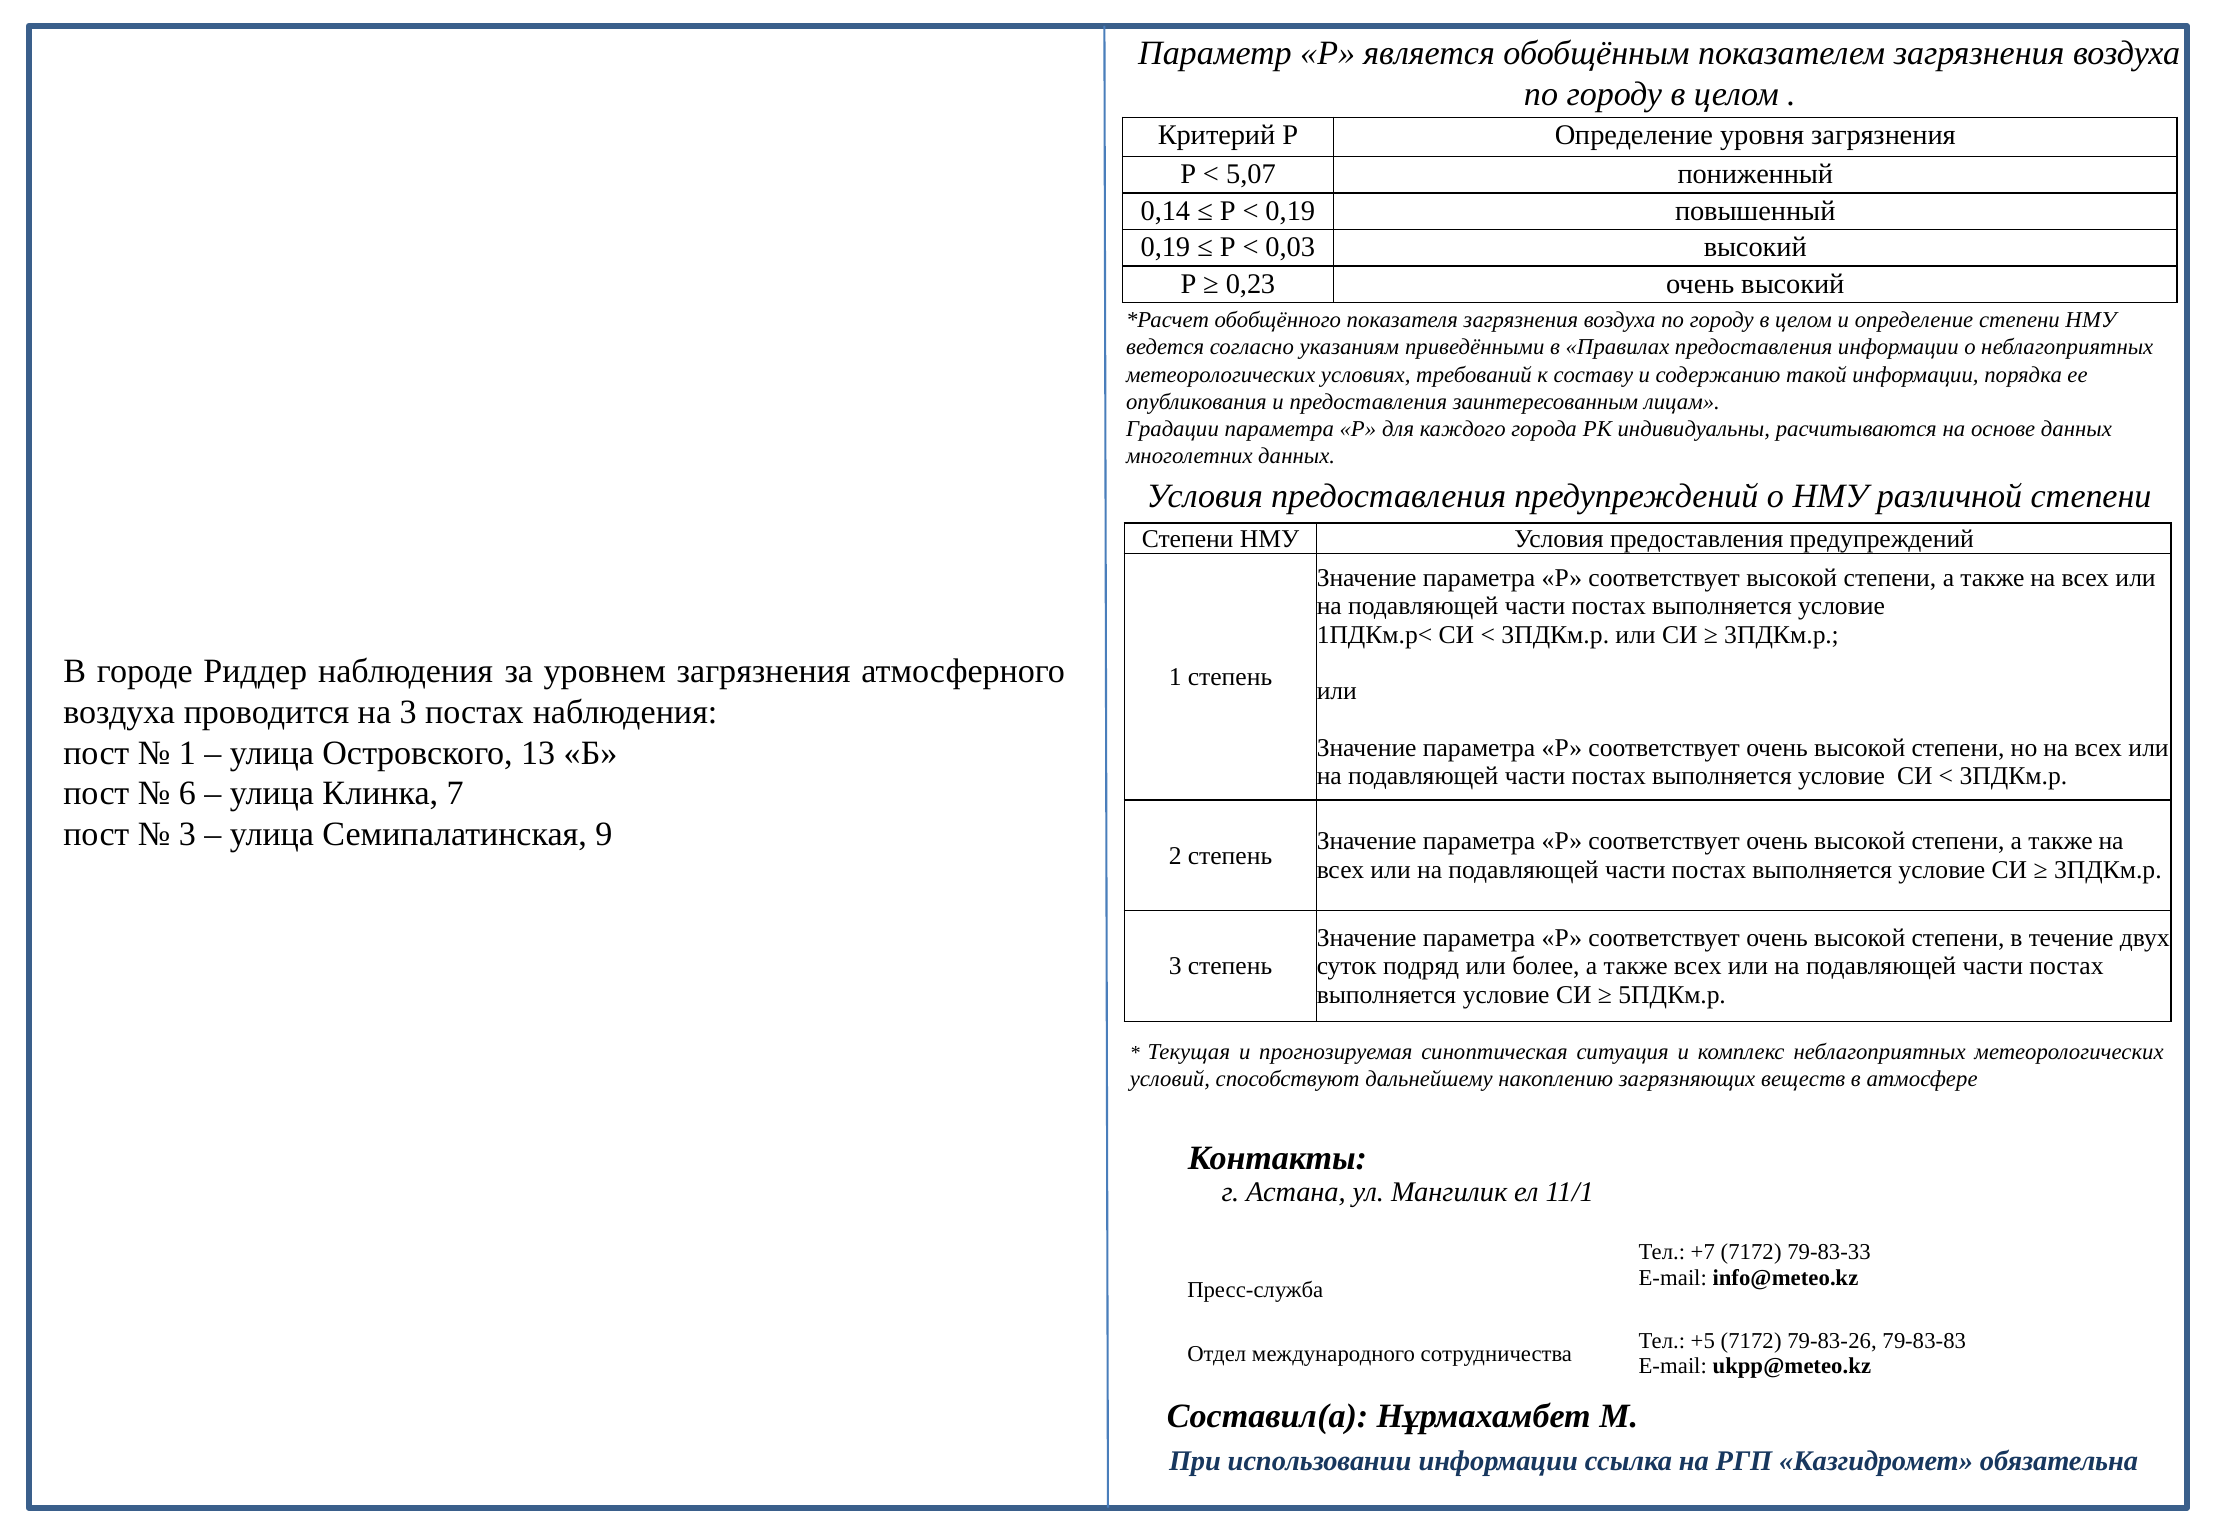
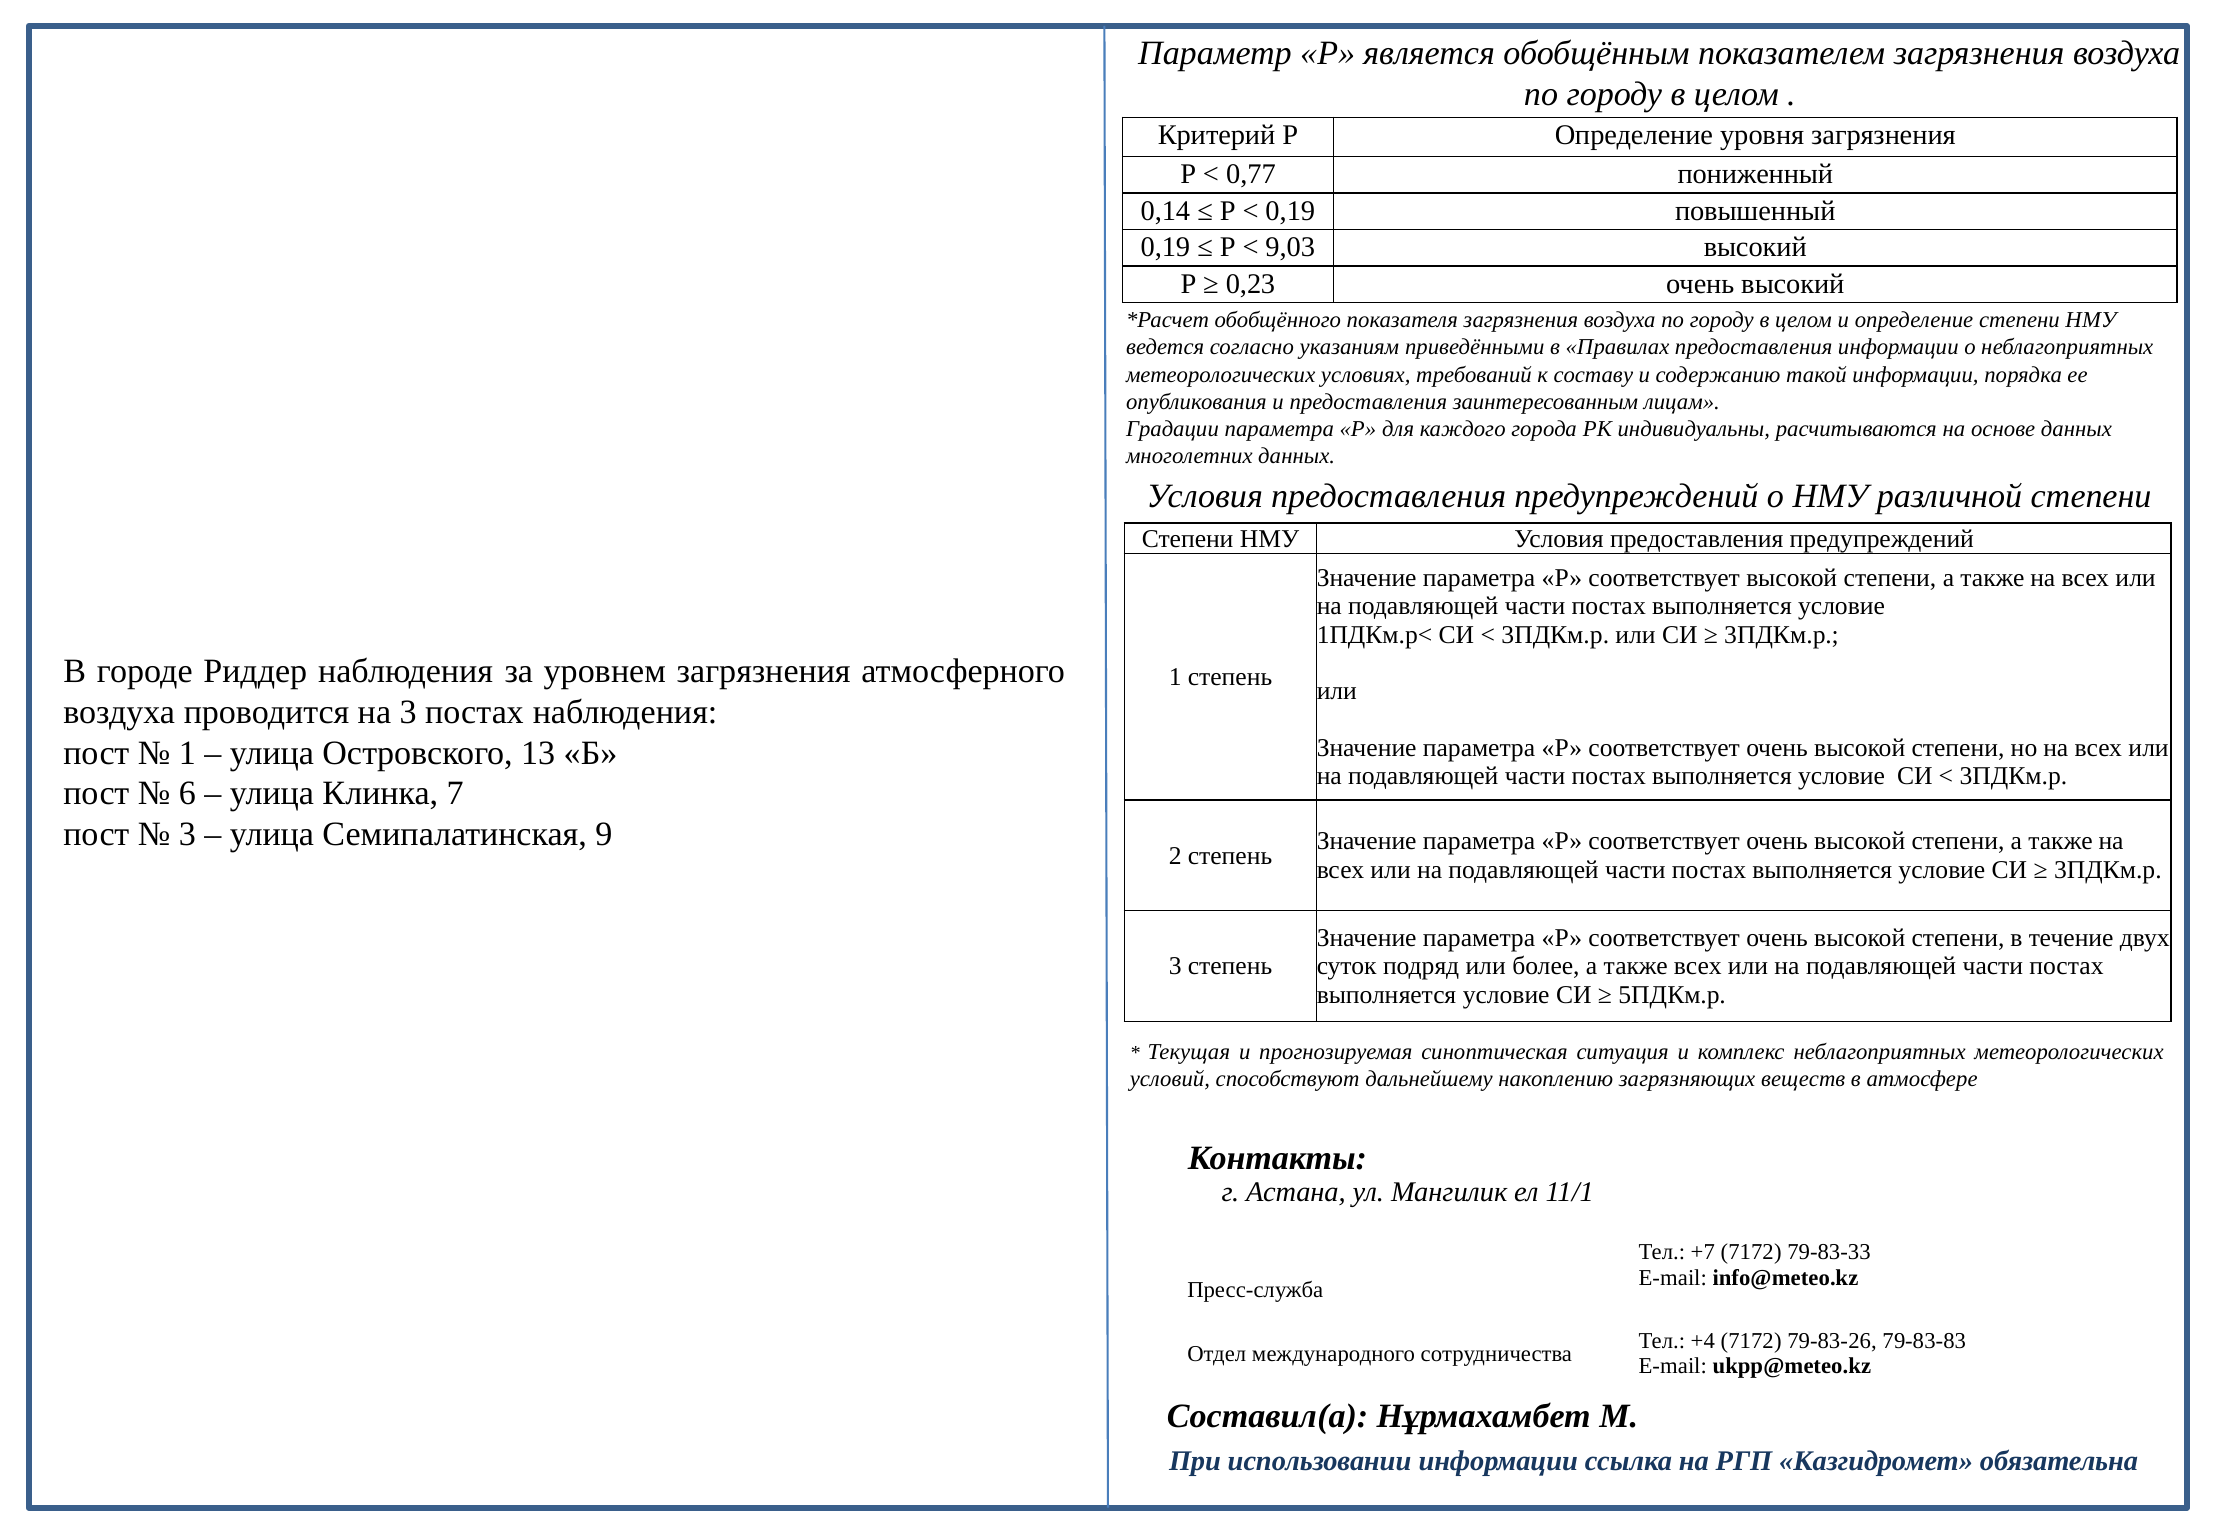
5,07: 5,07 -> 0,77 (1251, 174)
0,03: 0,03 -> 9,03 (1290, 248)
+5: +5 -> +4 (1703, 1341)
